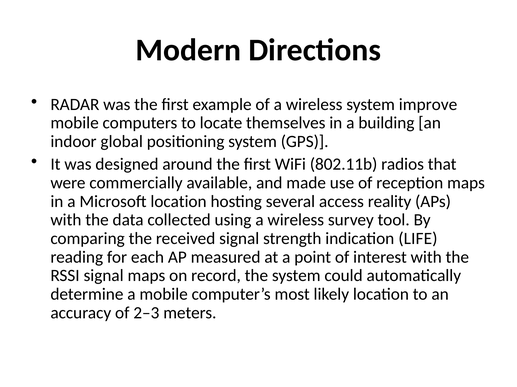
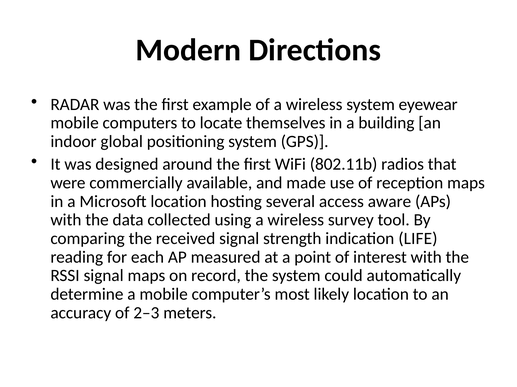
improve: improve -> eyewear (428, 105)
reality: reality -> aware (389, 202)
